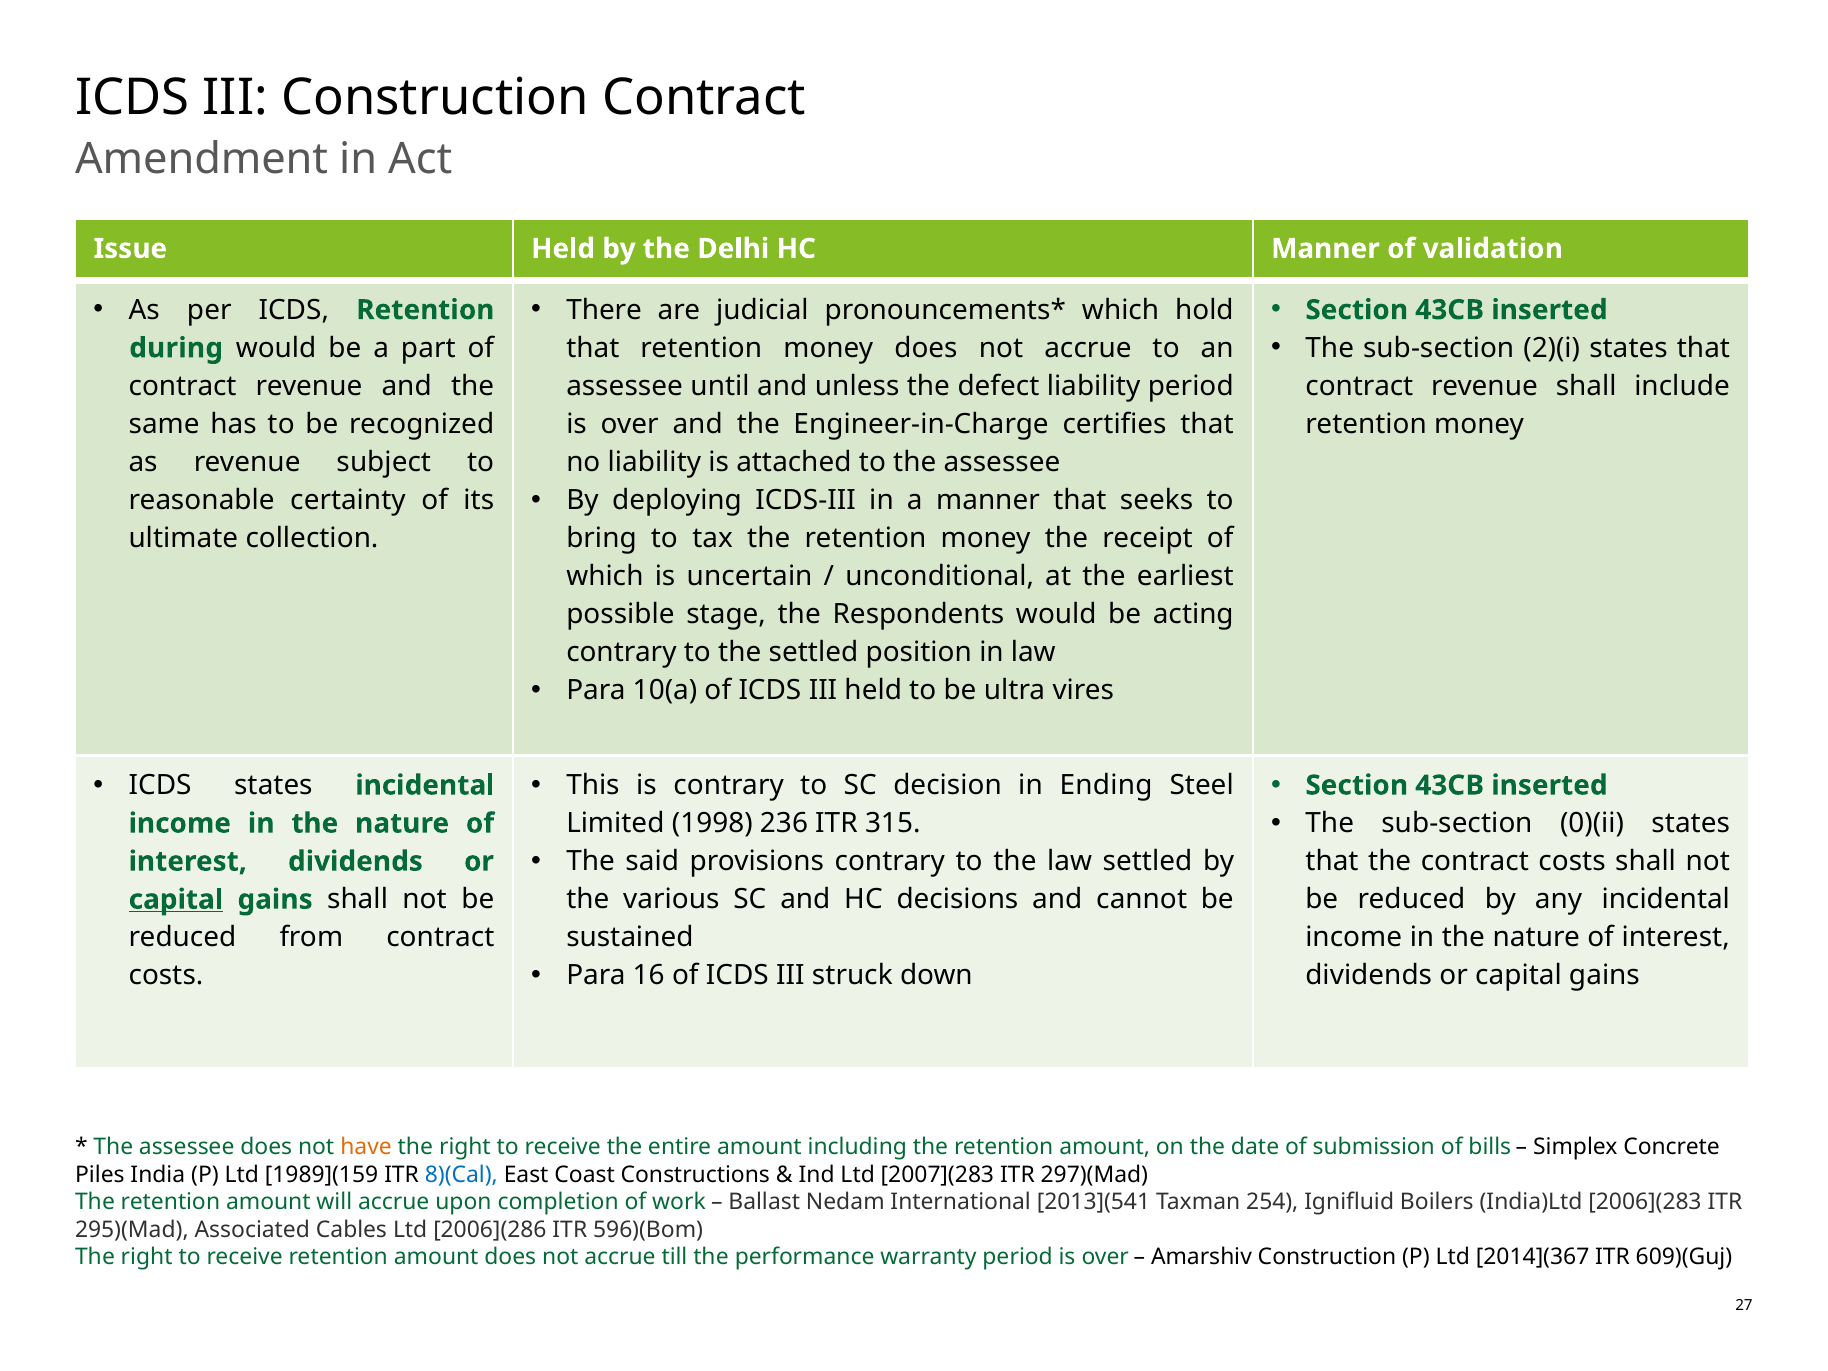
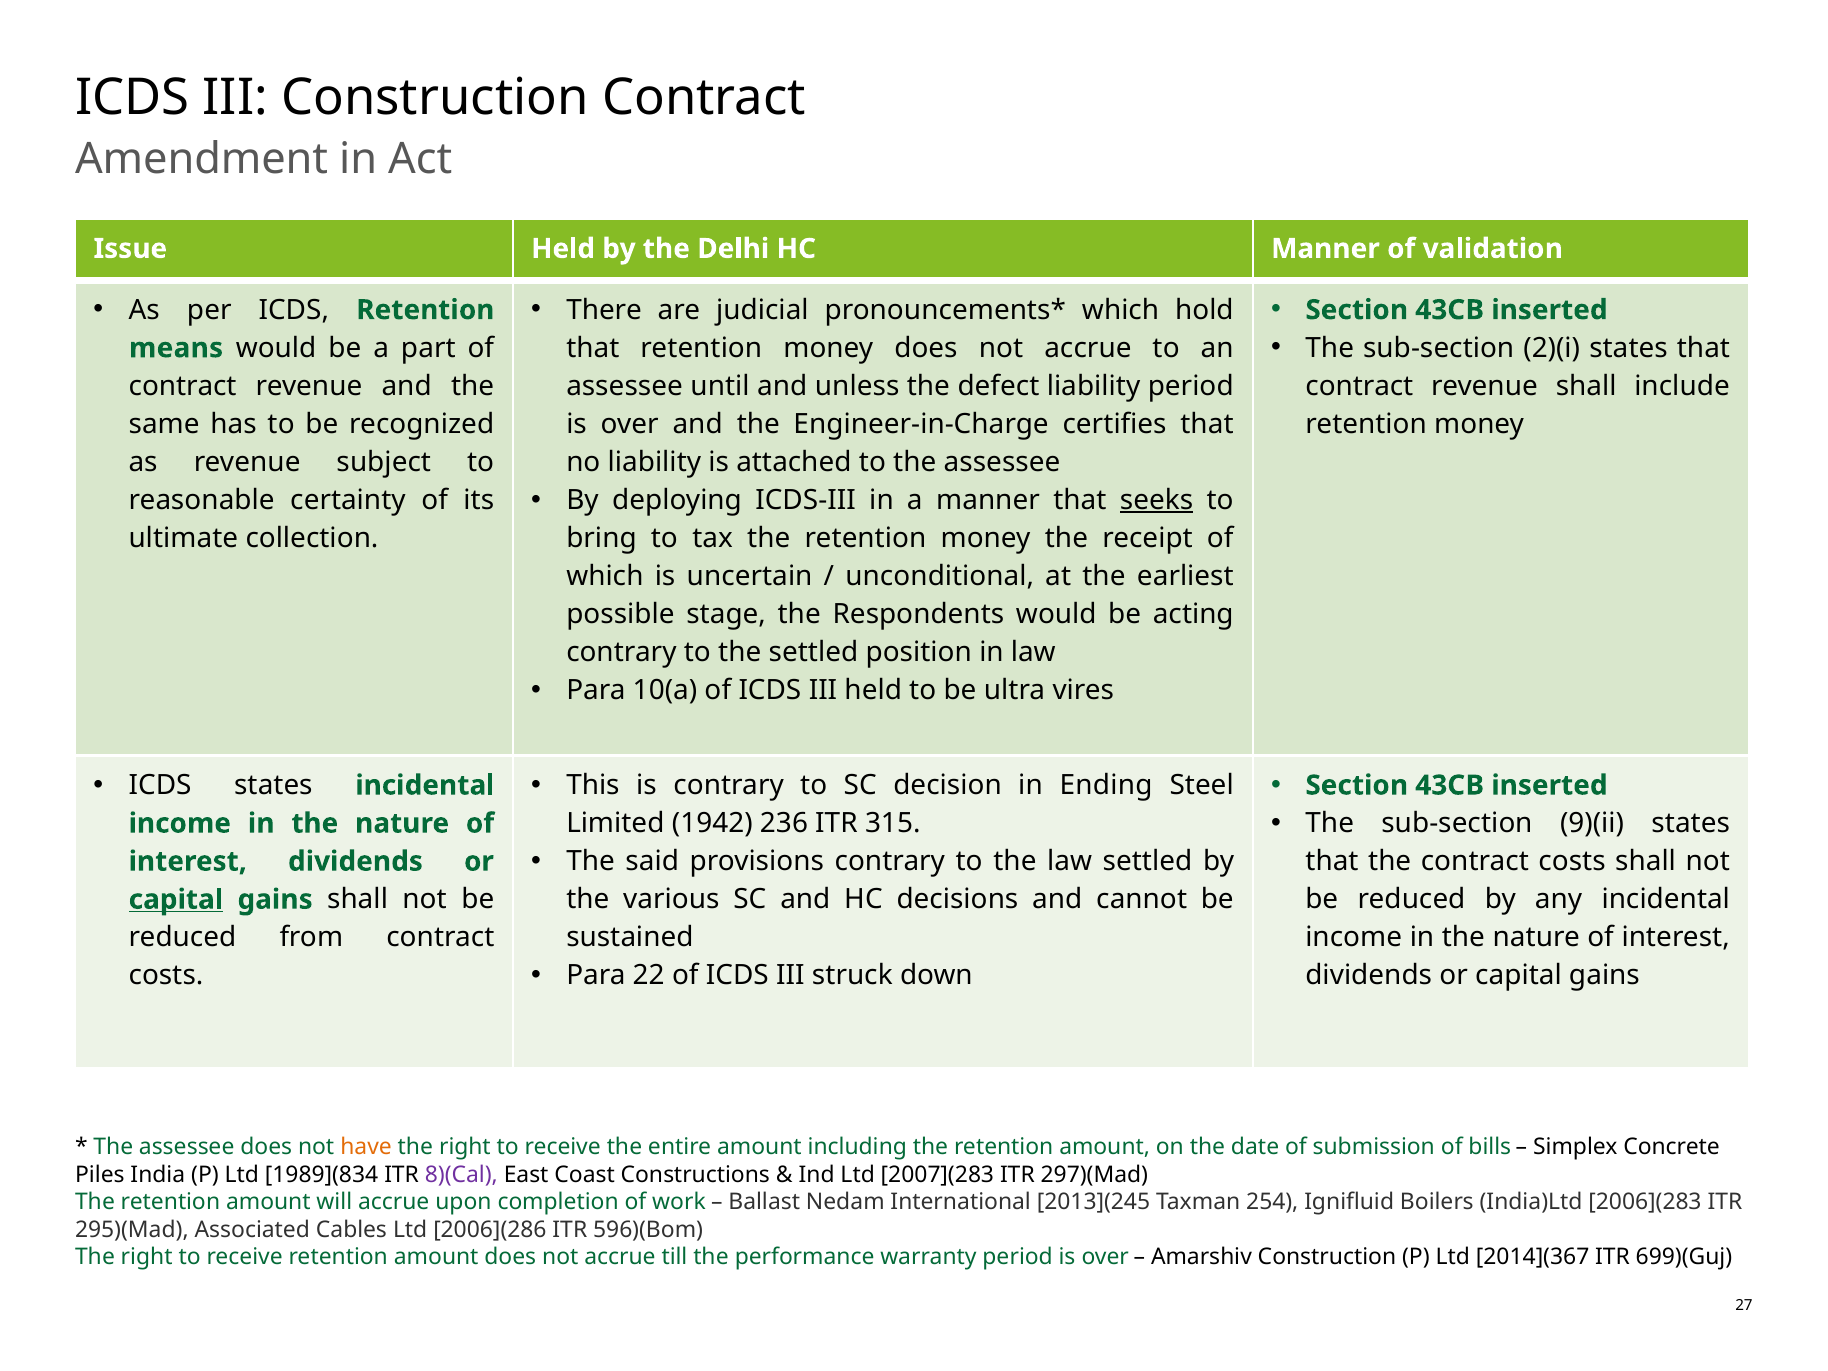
during: during -> means (176, 348)
seeks underline: none -> present (1157, 500)
0)(ii: 0)(ii -> 9)(ii (1592, 823)
1998: 1998 -> 1942 (712, 823)
16: 16 -> 22 (649, 976)
1989](159: 1989](159 -> 1989](834 (322, 1175)
8)(Cal colour: blue -> purple (461, 1175)
2013](541: 2013](541 -> 2013](245 (1093, 1202)
609)(Guj: 609)(Guj -> 699)(Guj (1684, 1257)
